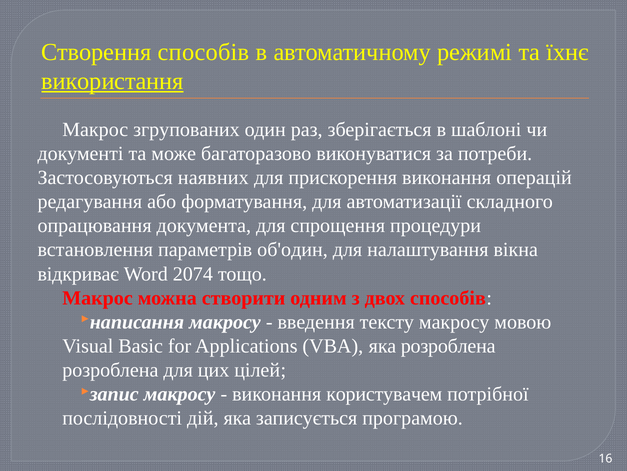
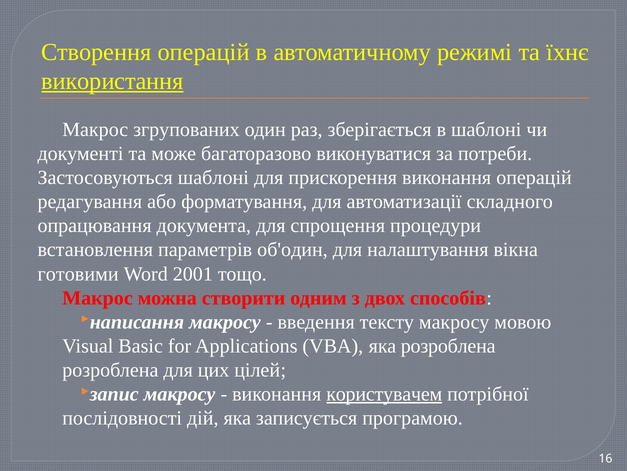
Створення способів: способів -> операцій (204, 52)
Застосовуються наявних: наявних -> шаблоні (213, 177)
відкриває: відкриває -> готовими (78, 273)
2074: 2074 -> 2001 (193, 273)
користувачем underline: none -> present (384, 394)
